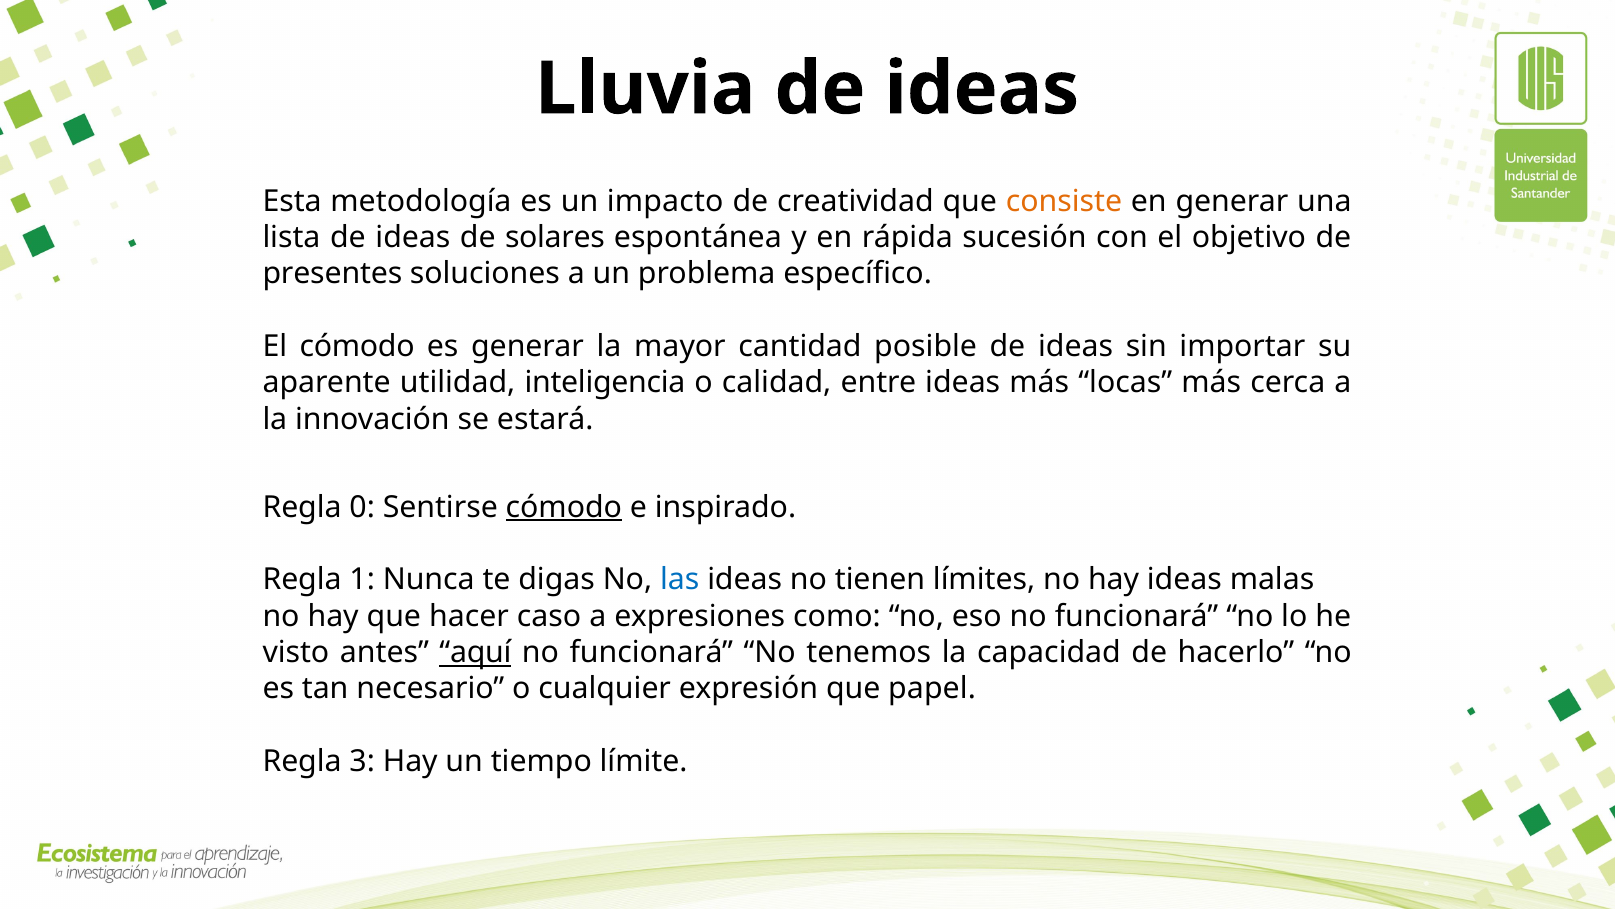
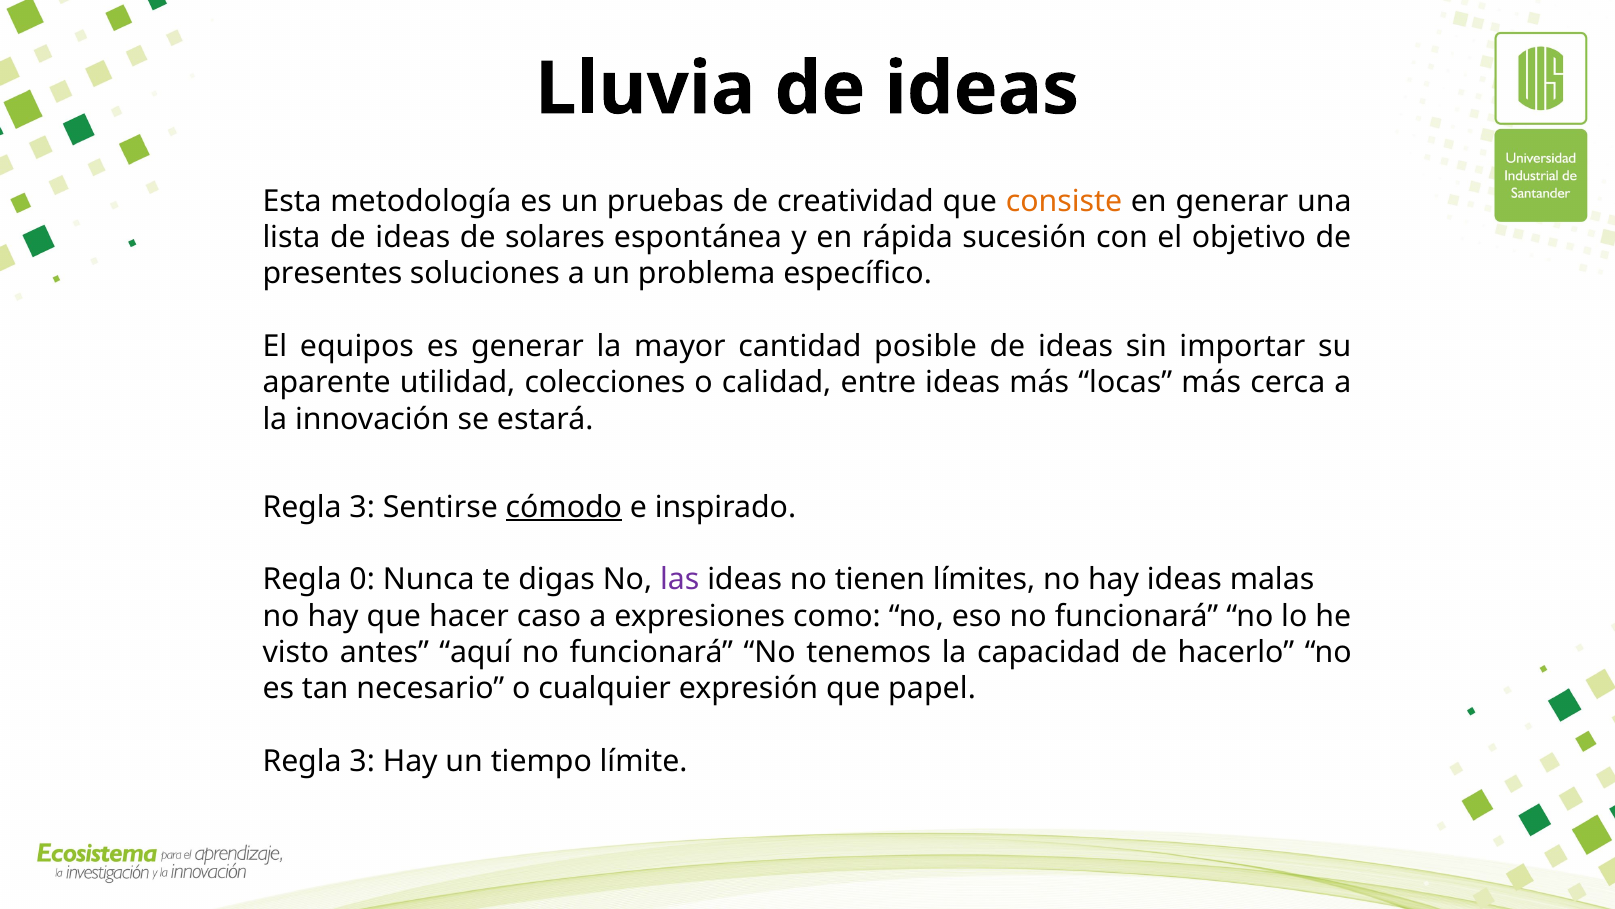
impacto: impacto -> pruebas (665, 201)
El cómodo: cómodo -> equipos (357, 346)
inteligencia: inteligencia -> colecciones (605, 383)
0: 0 -> 3 (362, 507)
1: 1 -> 0 (362, 580)
las colour: blue -> purple (680, 580)
aquí underline: present -> none (475, 652)
